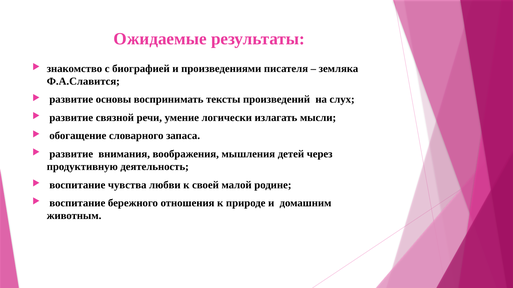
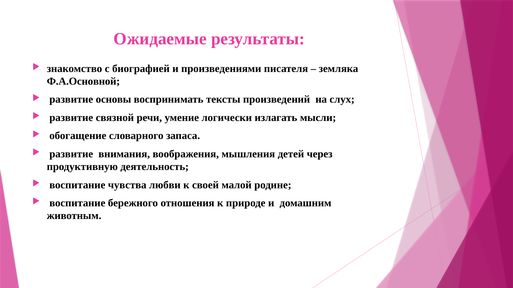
Ф.А.Славится: Ф.А.Славится -> Ф.А.Основной (83, 81)
